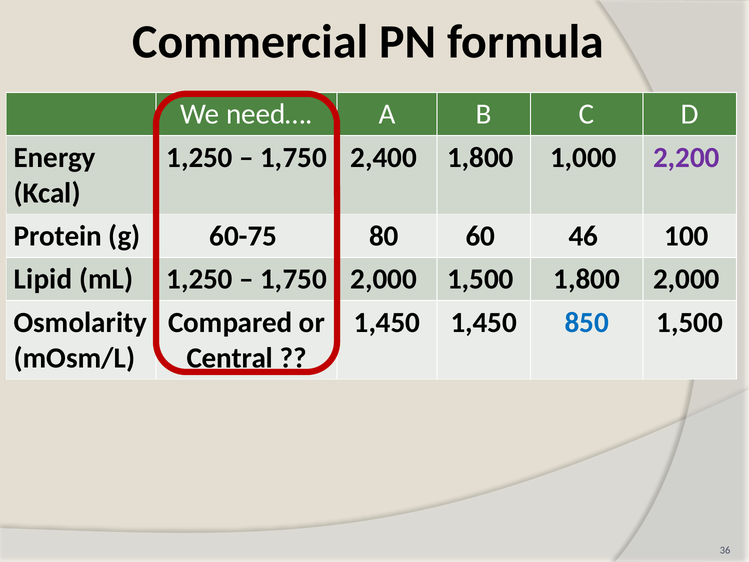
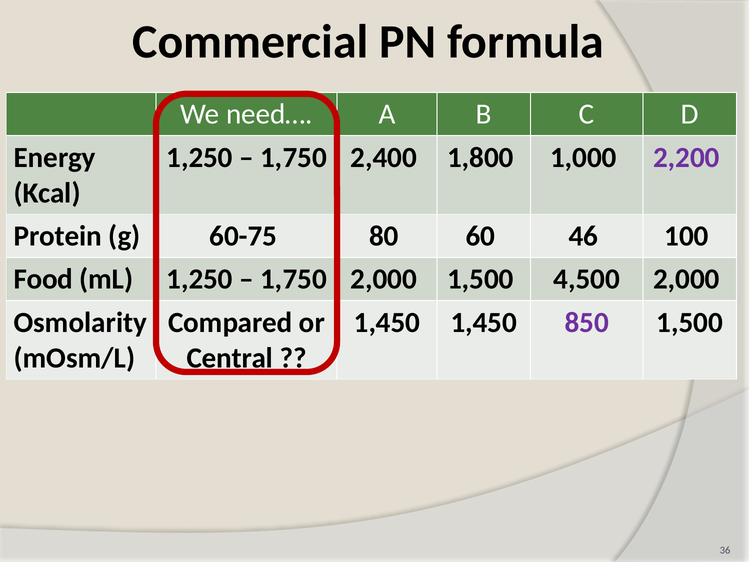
Lipid: Lipid -> Food (43, 279)
1,500 1,800: 1,800 -> 4,500 (587, 279)
850 colour: blue -> purple (587, 322)
